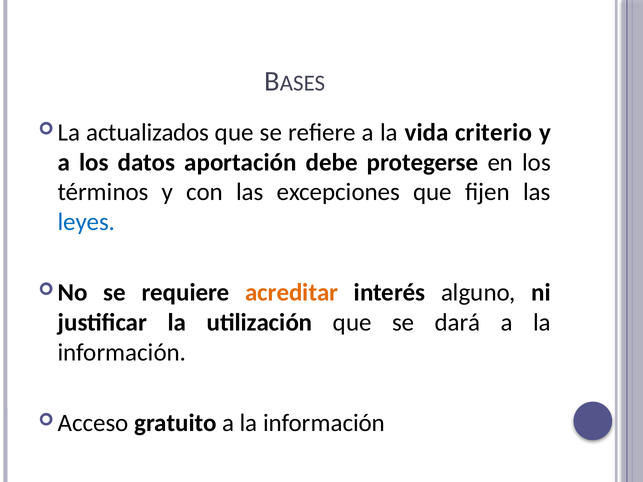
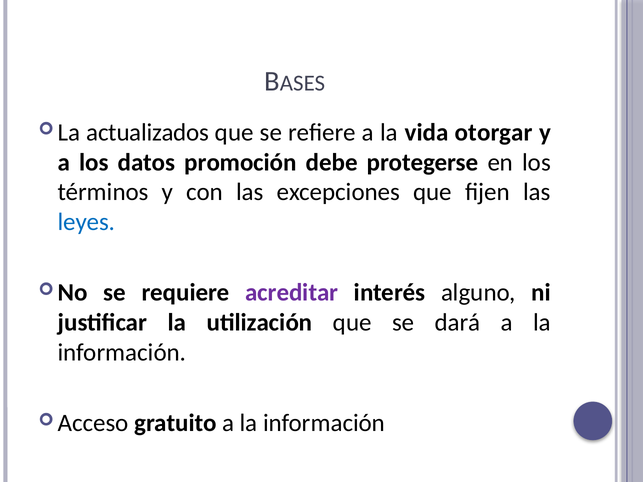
criterio: criterio -> otorgar (494, 132)
aportación: aportación -> promoción (241, 162)
acreditar colour: orange -> purple (292, 293)
